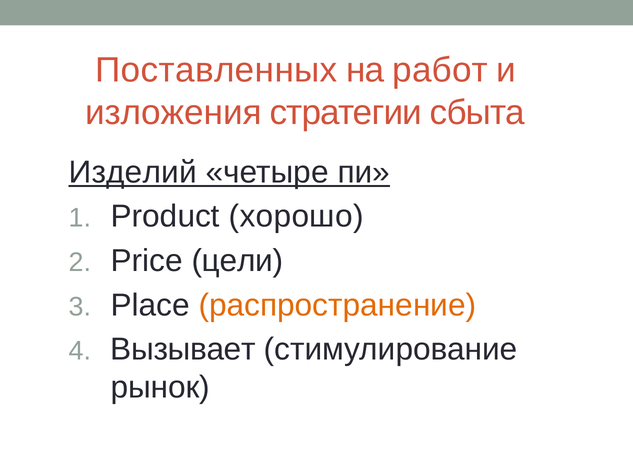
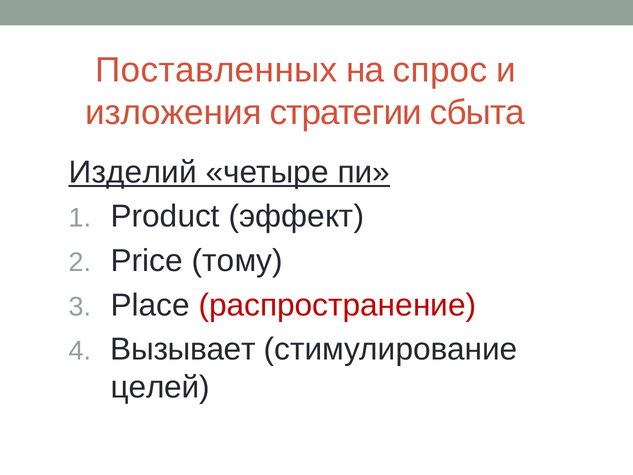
работ: работ -> спрос (440, 70)
хорошо: хорошо -> эффект (296, 216)
цели: цели -> тому (237, 261)
распространение colour: orange -> red (337, 305)
рынок: рынок -> целей (160, 387)
